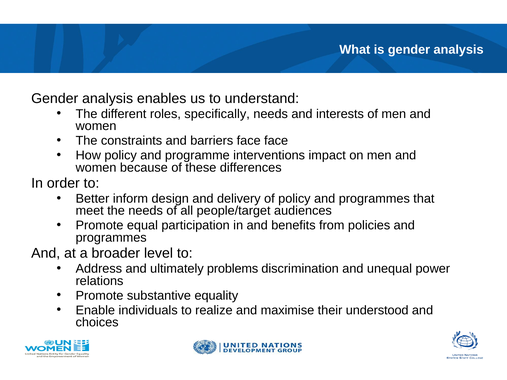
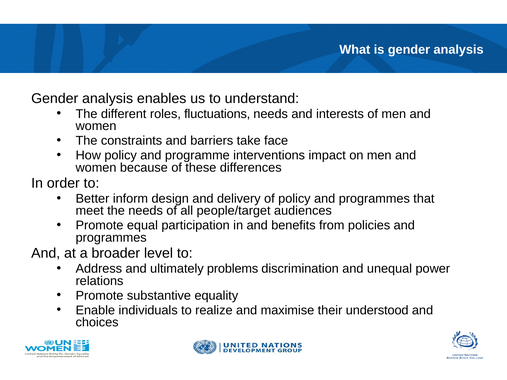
specifically: specifically -> fluctuations (217, 114)
barriers face: face -> take (249, 141)
